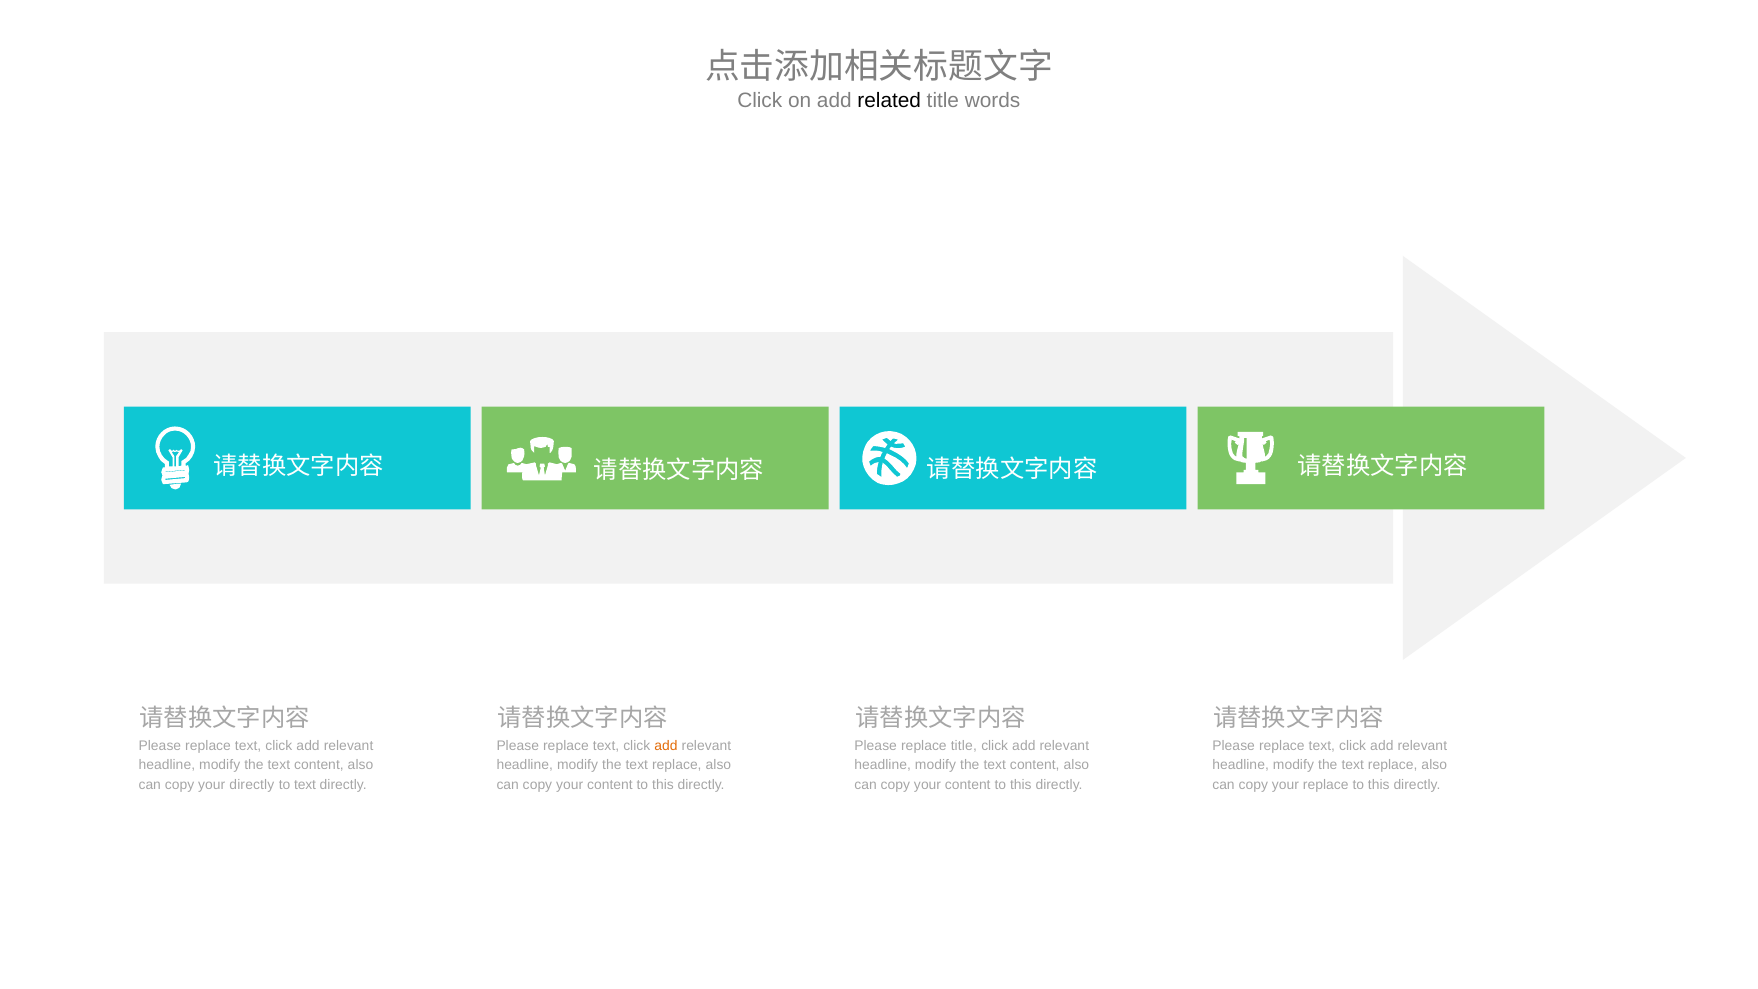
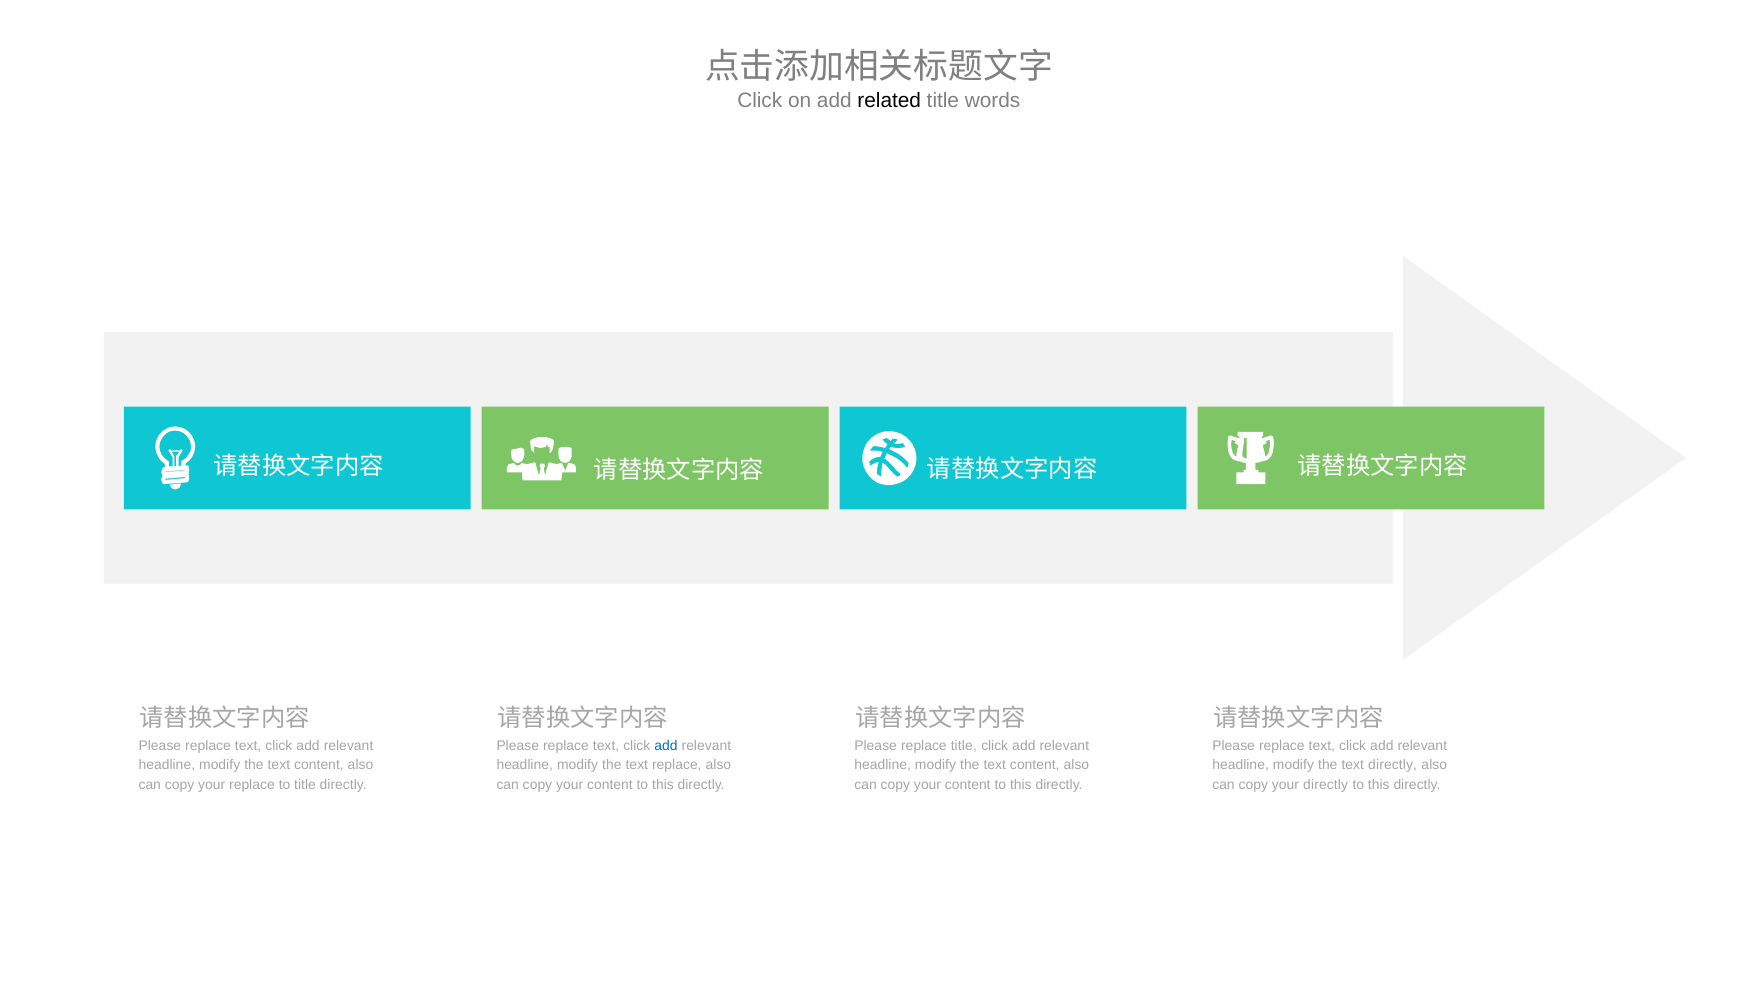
add colour: orange -> blue (666, 745)
replace: replace -> directly (1393, 765)
your directly: directly -> replace (252, 785)
to text: text -> title (305, 785)
your replace: replace -> directly (1326, 785)
